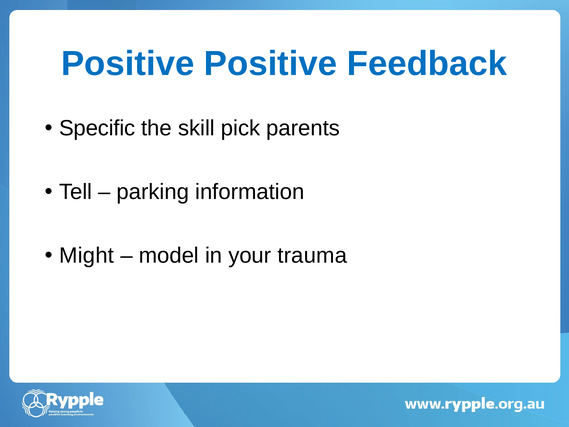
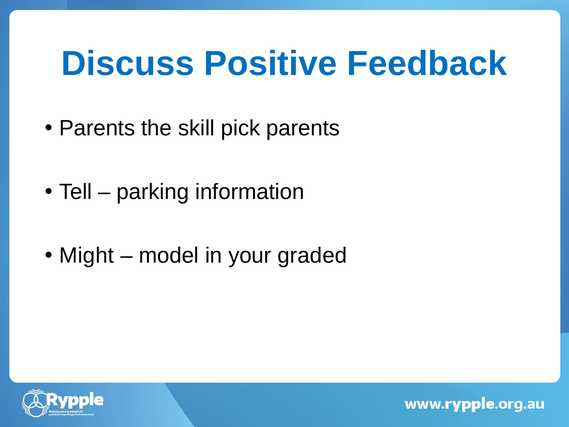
Positive: Positive -> Discuss (128, 64)
Specific: Specific -> Parents (97, 128)
trauma: trauma -> graded (312, 256)
